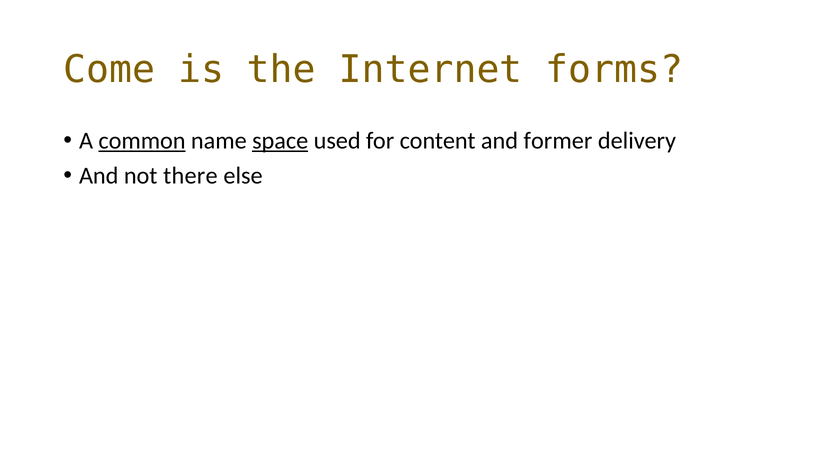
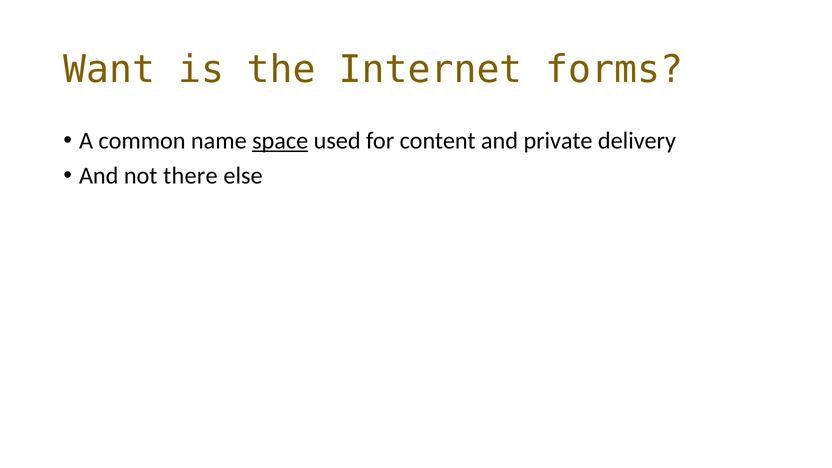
Come: Come -> Want (109, 70)
common underline: present -> none (142, 141)
former: former -> private (558, 141)
